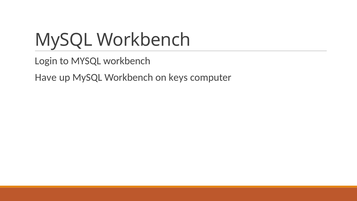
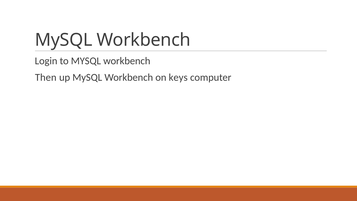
Have: Have -> Then (46, 77)
